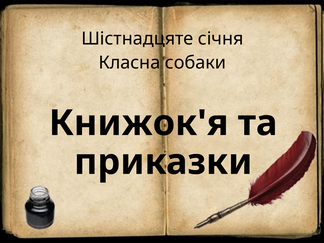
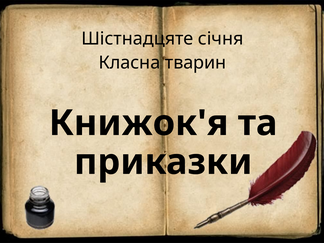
собаки: собаки -> тварин (196, 63)
